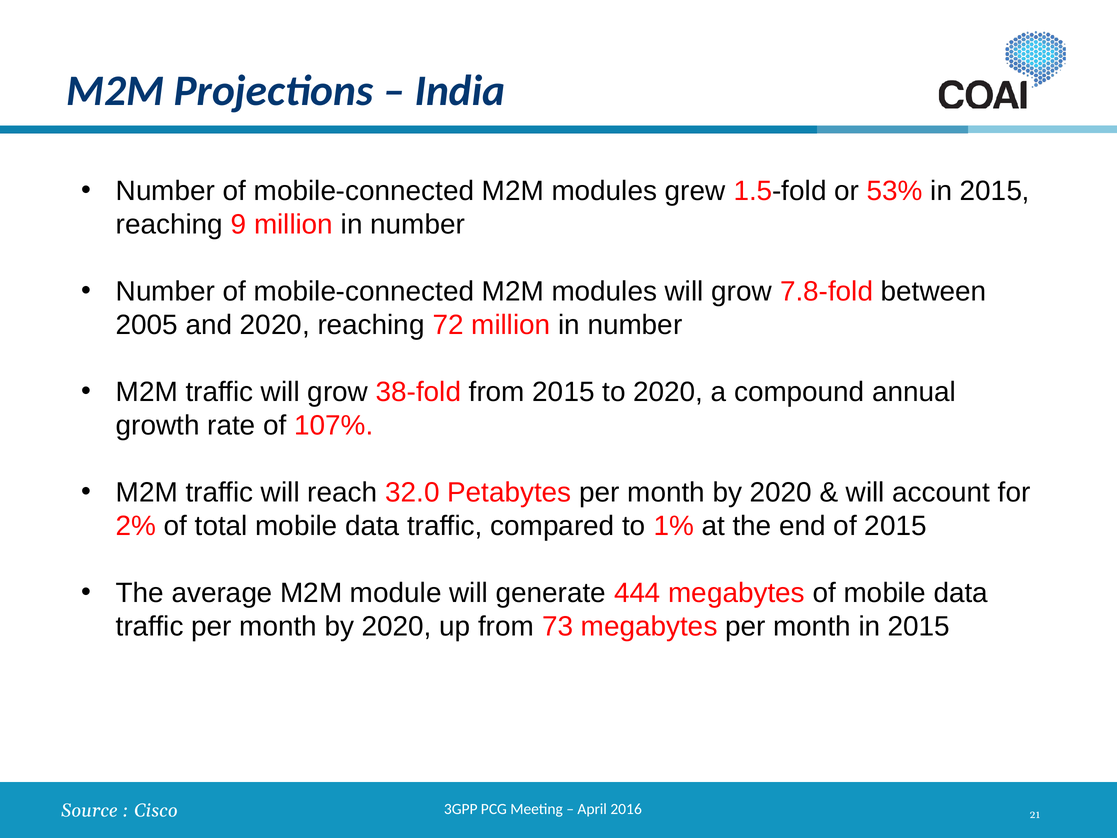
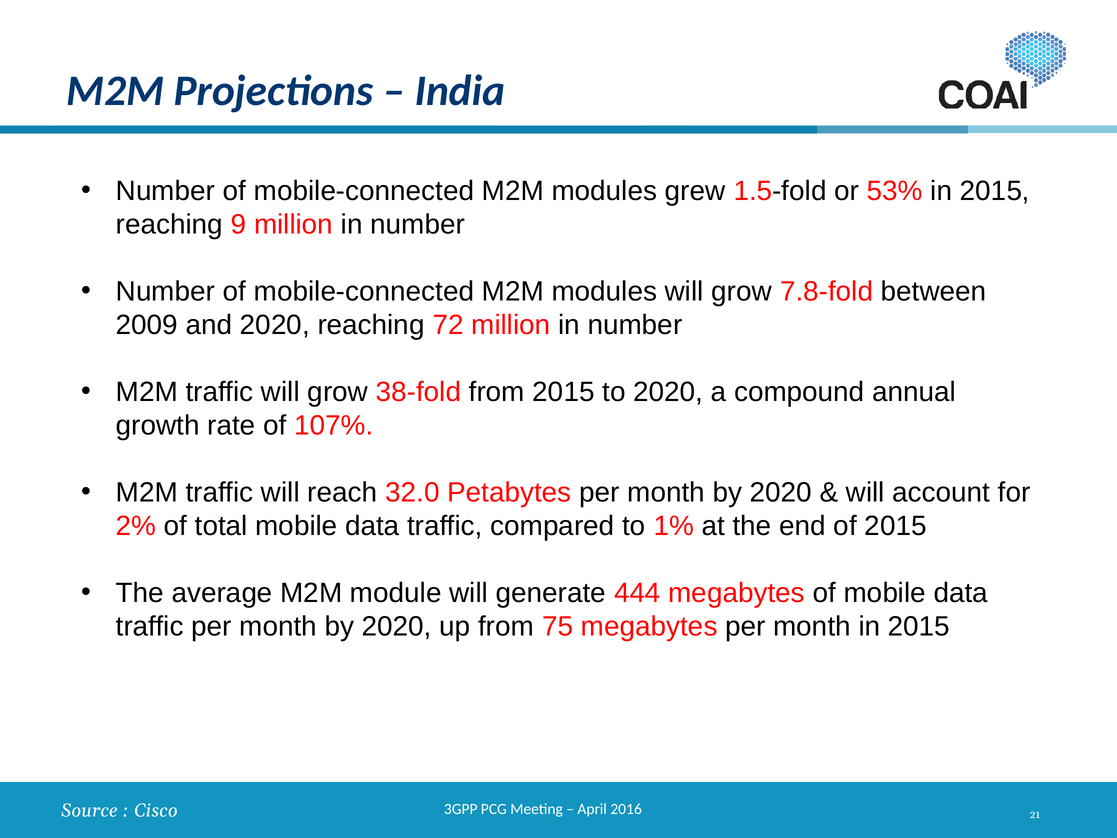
2005: 2005 -> 2009 (147, 325)
73: 73 -> 75 (558, 627)
